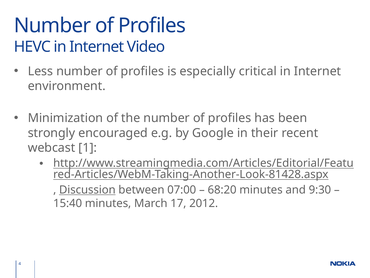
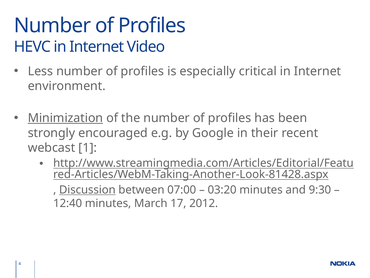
Minimization underline: none -> present (65, 118)
68:20: 68:20 -> 03:20 (222, 190)
15:40: 15:40 -> 12:40 (68, 203)
